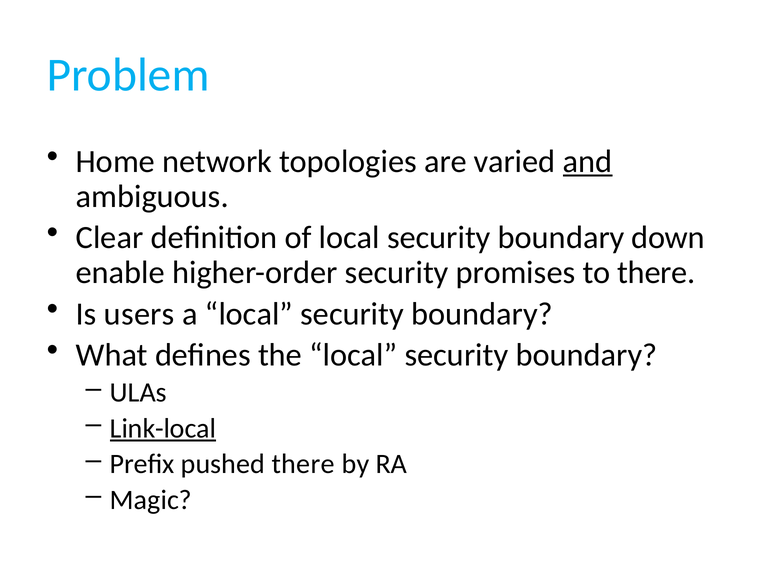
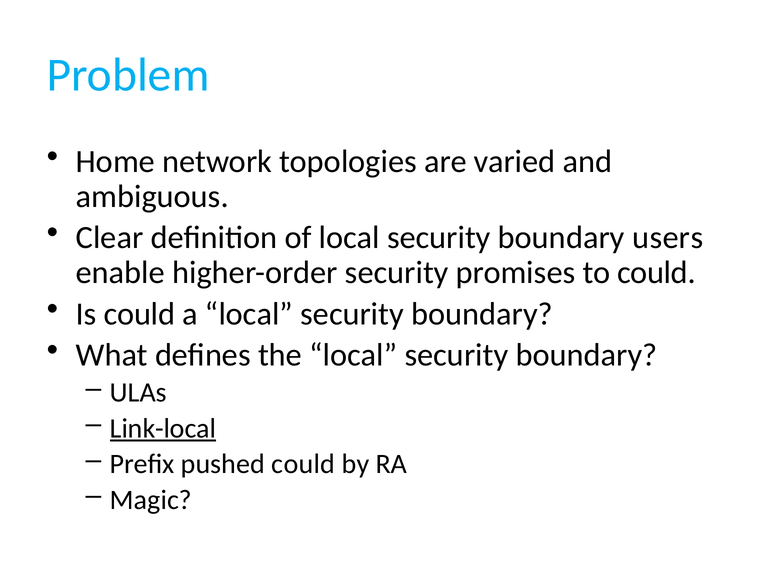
and underline: present -> none (588, 162)
down: down -> users (668, 238)
to there: there -> could (656, 273)
Is users: users -> could (140, 314)
pushed there: there -> could (303, 465)
